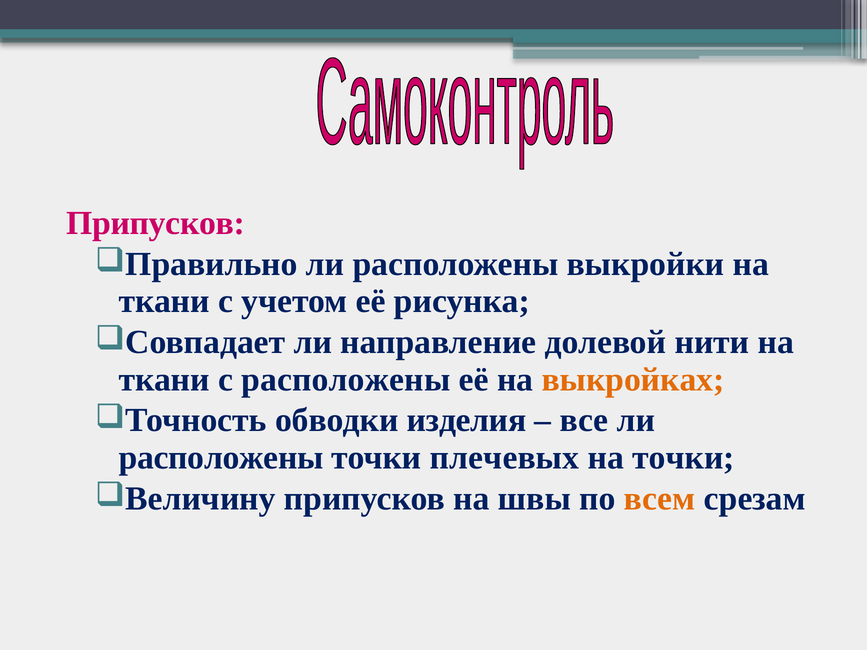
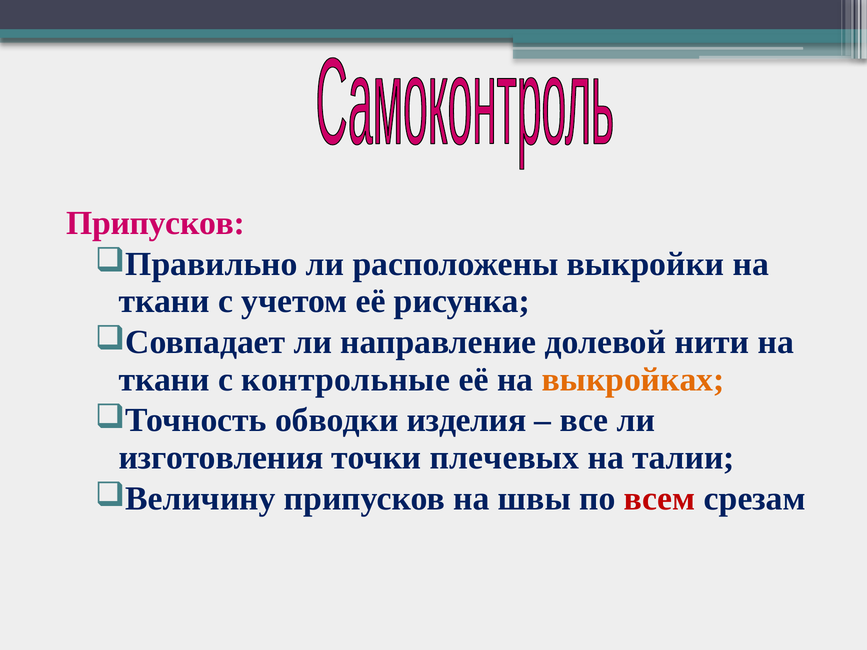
с расположены: расположены -> контрольные (346, 380)
расположены: расположены -> изготовления (221, 458)
на точки: точки -> талии (684, 458)
всем colour: orange -> red (660, 499)
